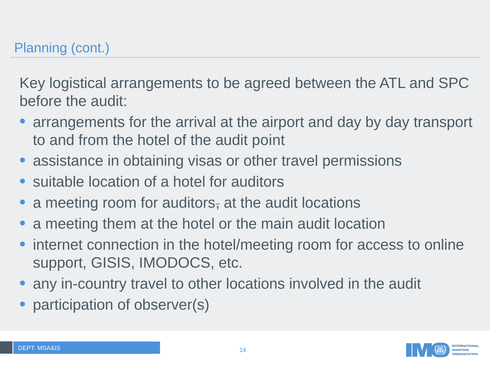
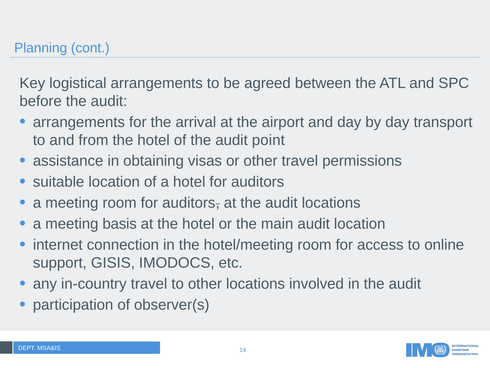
them: them -> basis (120, 224)
